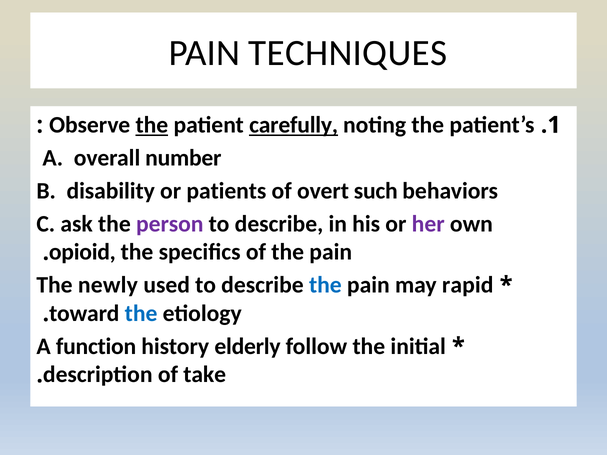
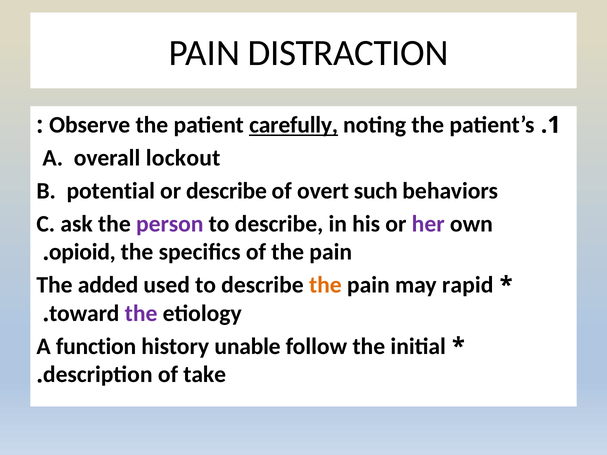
TECHNIQUES: TECHNIQUES -> DISTRACTION (348, 53)
the underline: present -> none (152, 125)
number: number -> lockout (183, 158)
disability: disability -> potential (111, 191)
or patients: patients -> describe (226, 191)
newly: newly -> added (108, 285)
the colour: blue -> orange (325, 285)
the colour: blue -> purple (141, 314)
elderly: elderly -> unable (248, 347)
